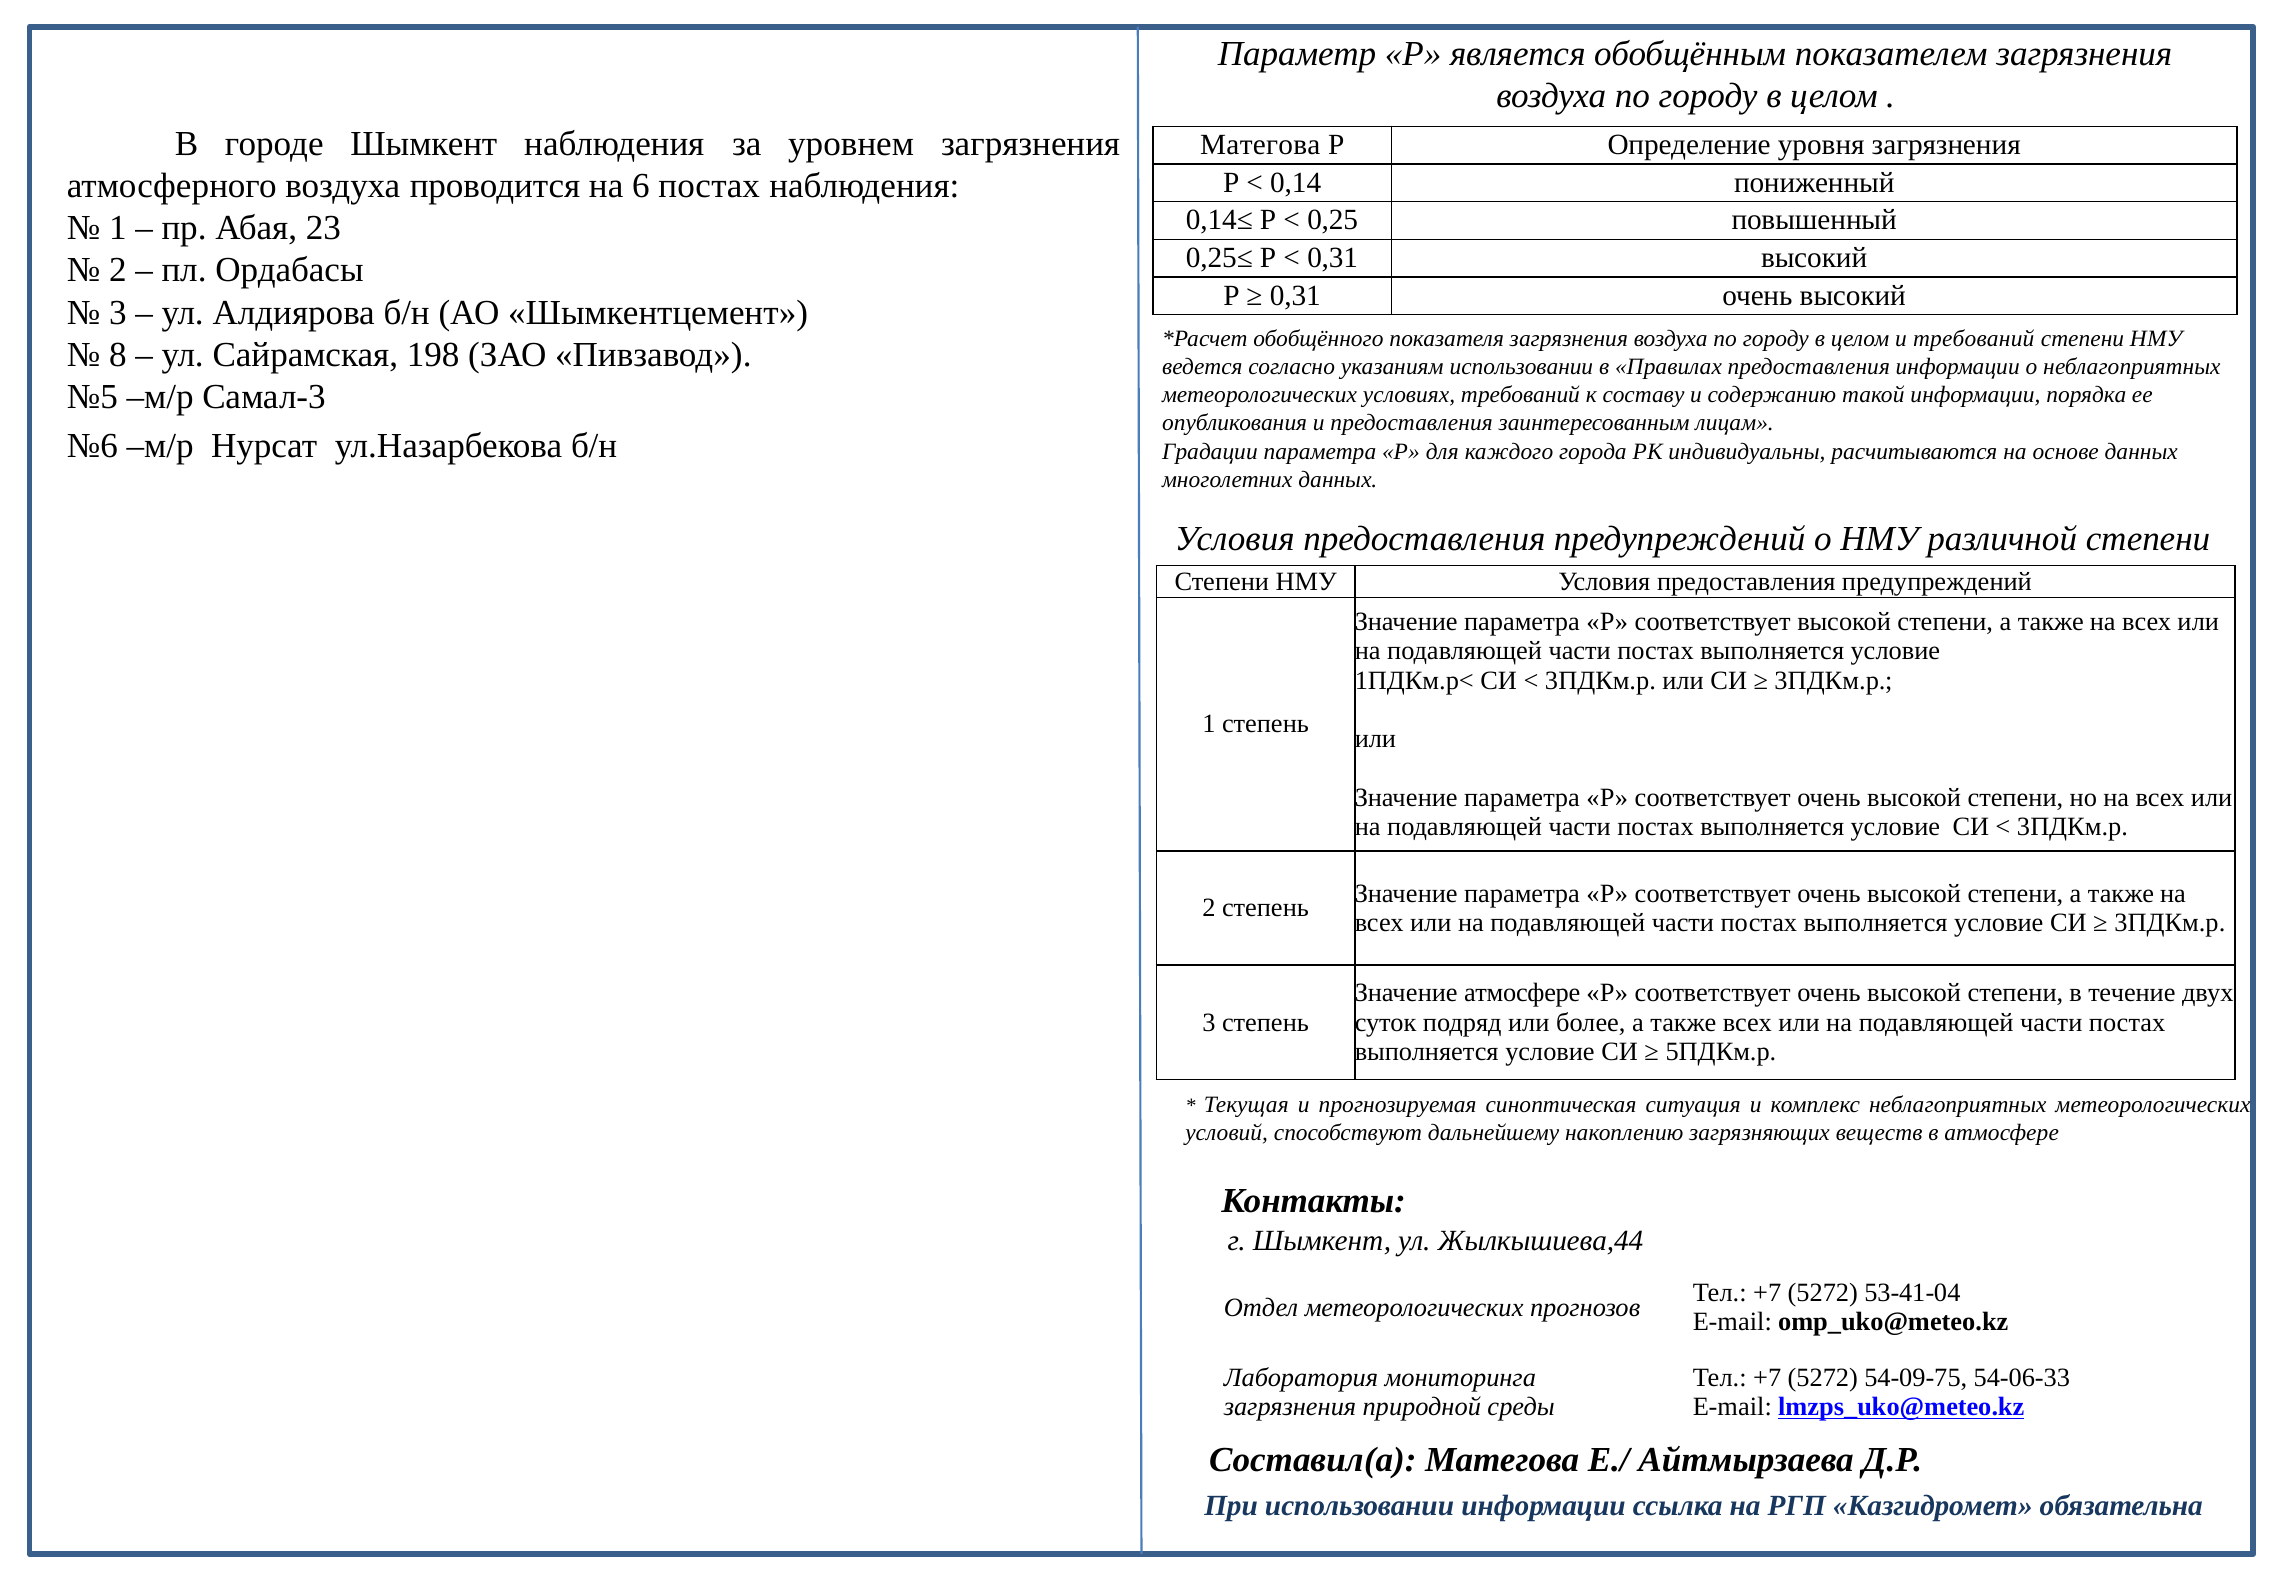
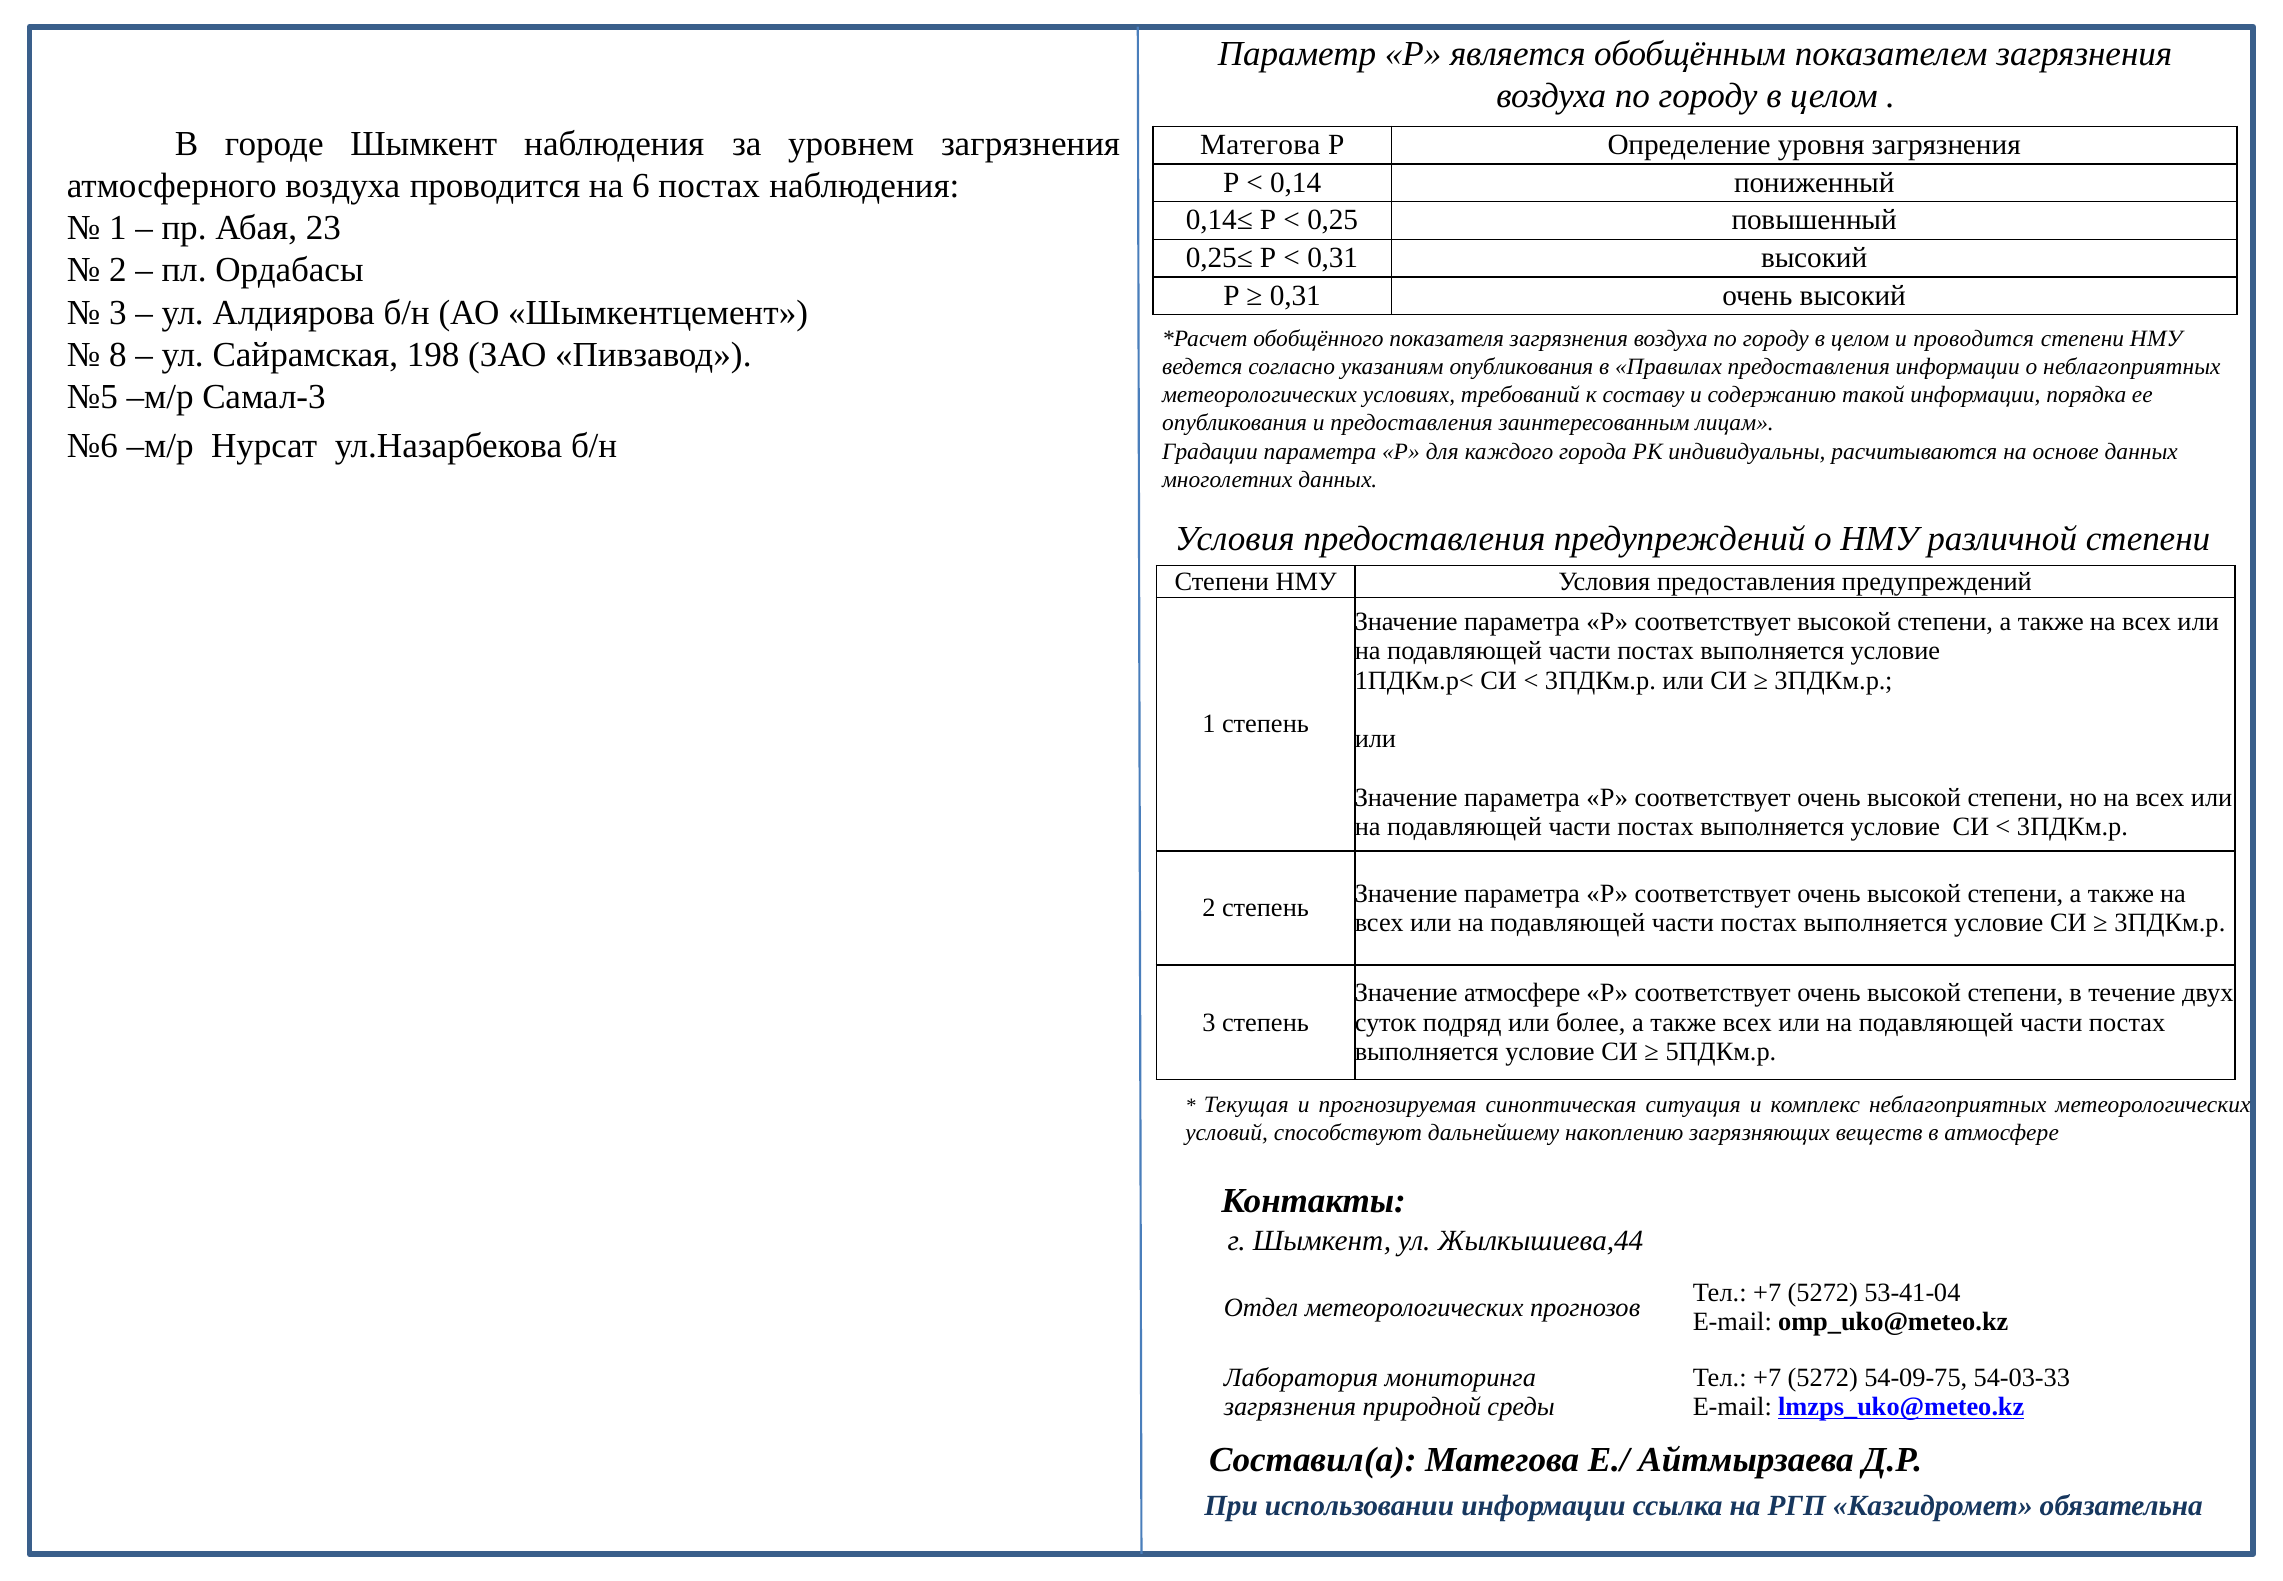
и требований: требований -> проводится (1974, 339)
указаниям использовании: использовании -> опубликования (1521, 367)
54-06-33: 54-06-33 -> 54-03-33 (2022, 1377)
